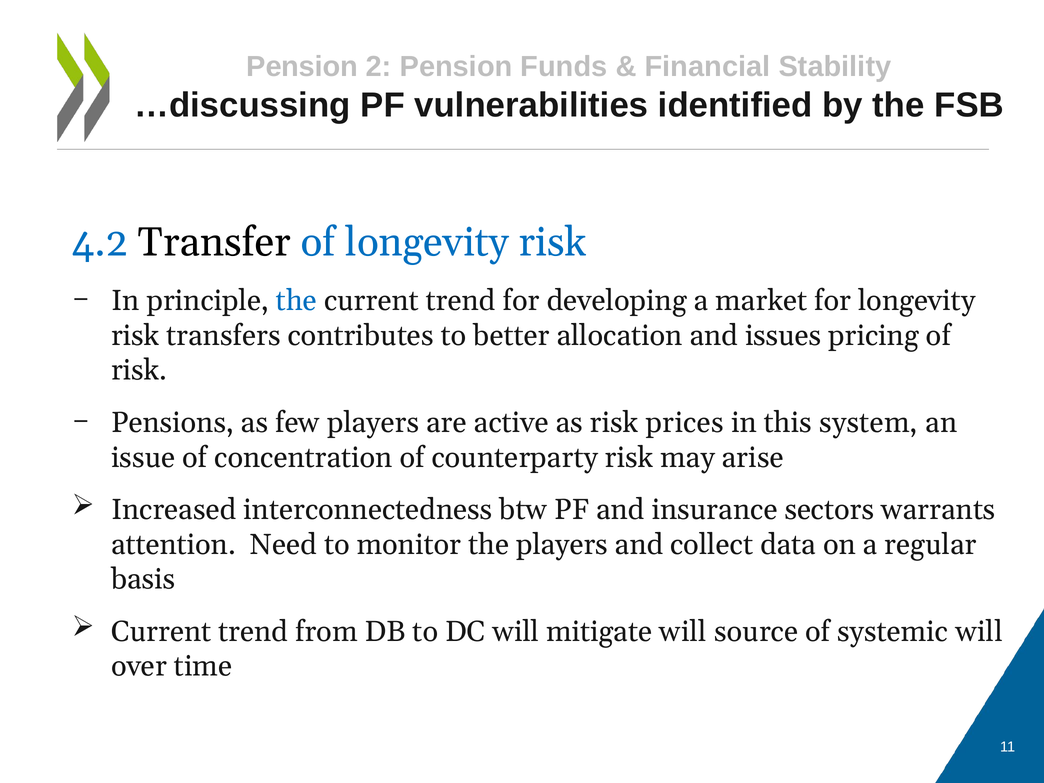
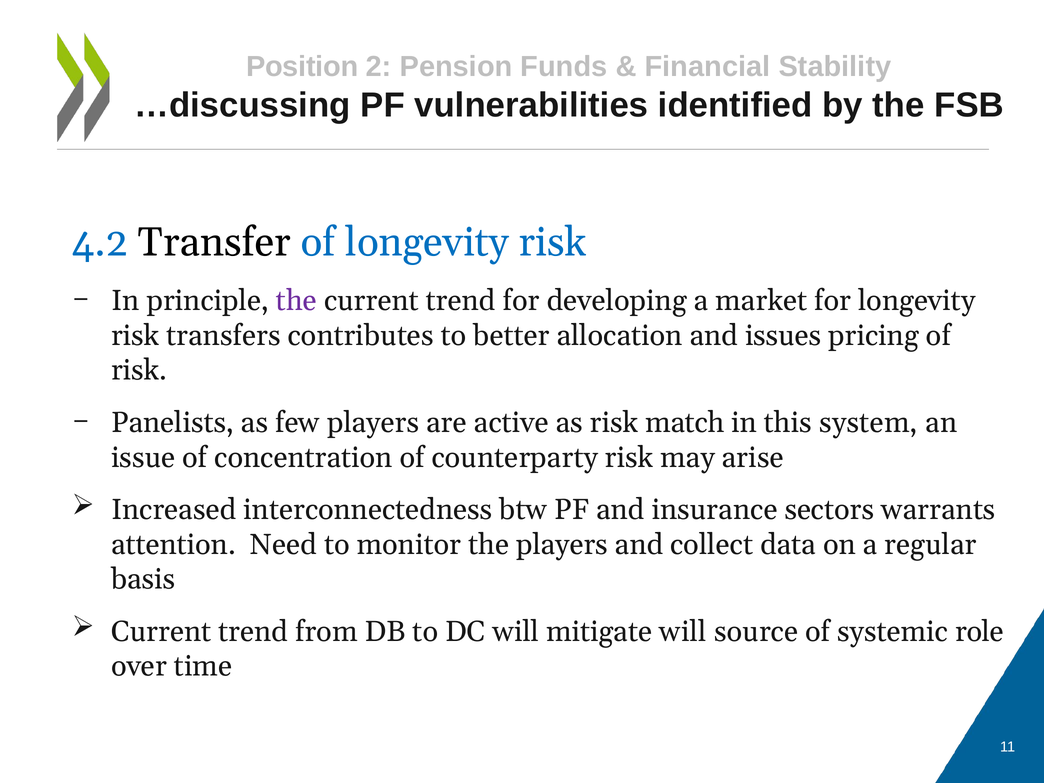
Pension: Pension -> Position (302, 67)
the colour: blue -> purple (296, 301)
Pensions: Pensions -> Panelists (172, 423)
prices: prices -> match (685, 423)
systemic will: will -> role (979, 632)
